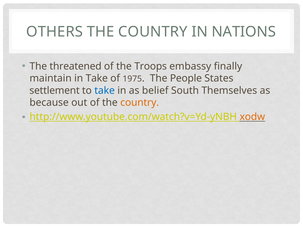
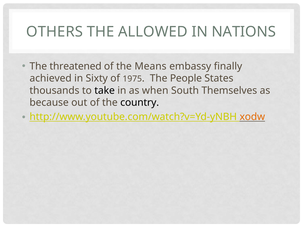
COUNTRY: COUNTRY -> ALLOWED (153, 32)
Troops: Troops -> Means (151, 66)
maintain: maintain -> achieved (51, 78)
in Take: Take -> Sixty (97, 78)
settlement: settlement -> thousands (54, 91)
take colour: blue -> black (105, 91)
belief: belief -> when (155, 91)
country colour: orange -> black (140, 103)
